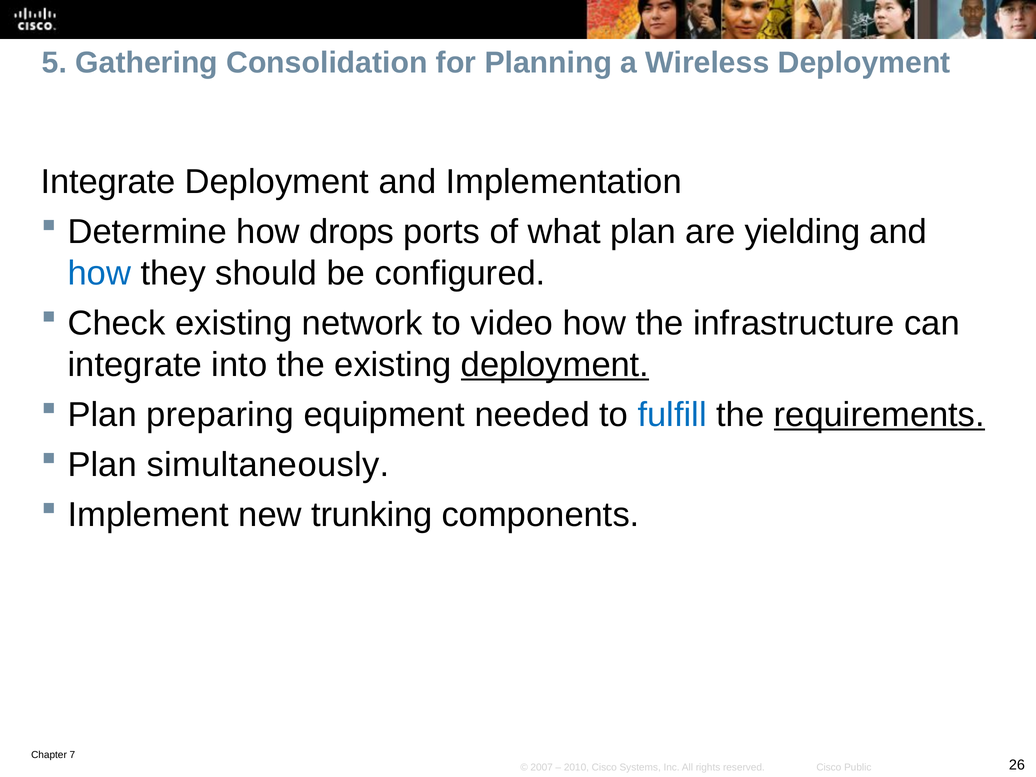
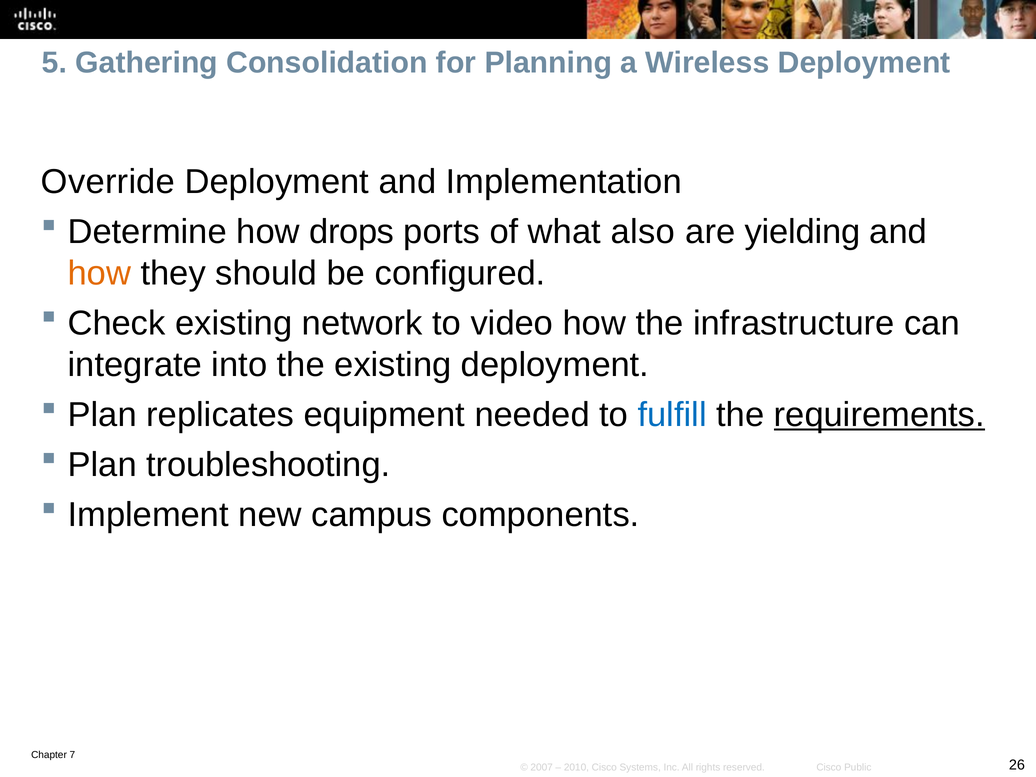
Integrate: Integrate -> Override (108, 182)
what plan: plan -> also (643, 232)
how colour: blue -> orange (99, 273)
deployment underline: present -> none (555, 365)
preparing: preparing -> replicates (220, 415)
simultaneously: simultaneously -> troubleshooting (268, 465)
trunking: trunking -> campus (372, 515)
